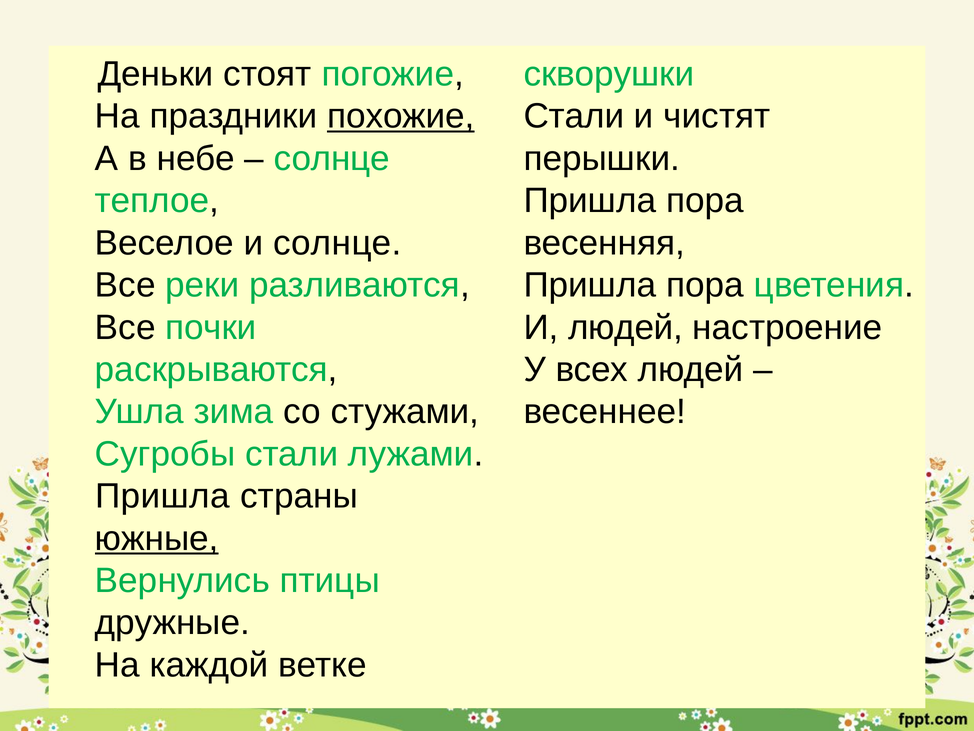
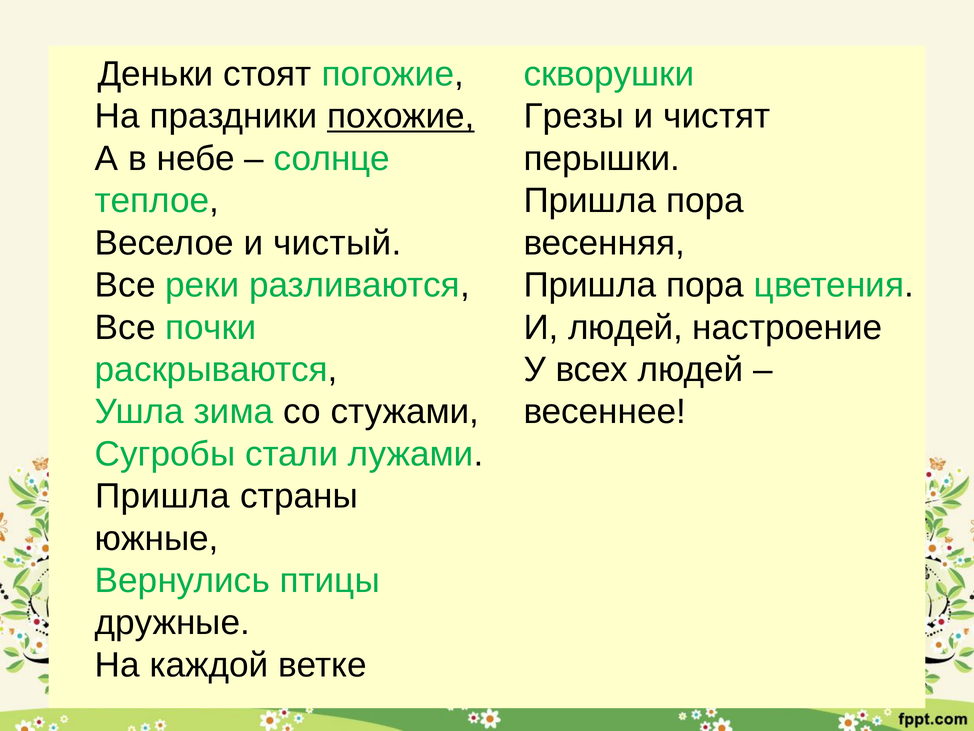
Стали: Стали -> Грезы (574, 116)
и солнце: солнце -> чистый (337, 243)
южные underline: present -> none (157, 538)
